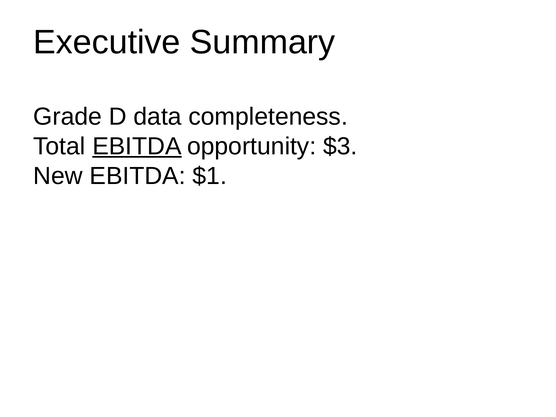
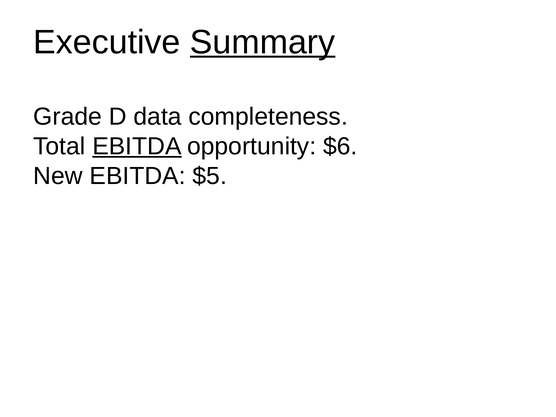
Summary underline: none -> present (263, 42)
$3: $3 -> $6 (340, 146)
$1: $1 -> $5 (210, 176)
